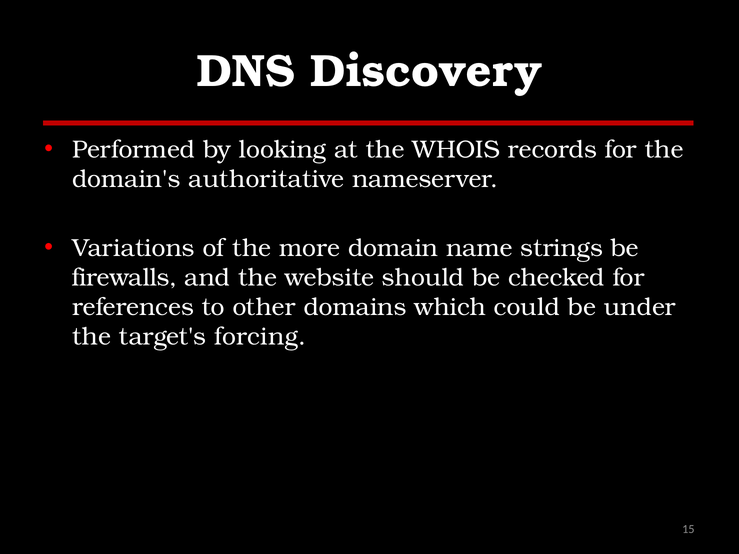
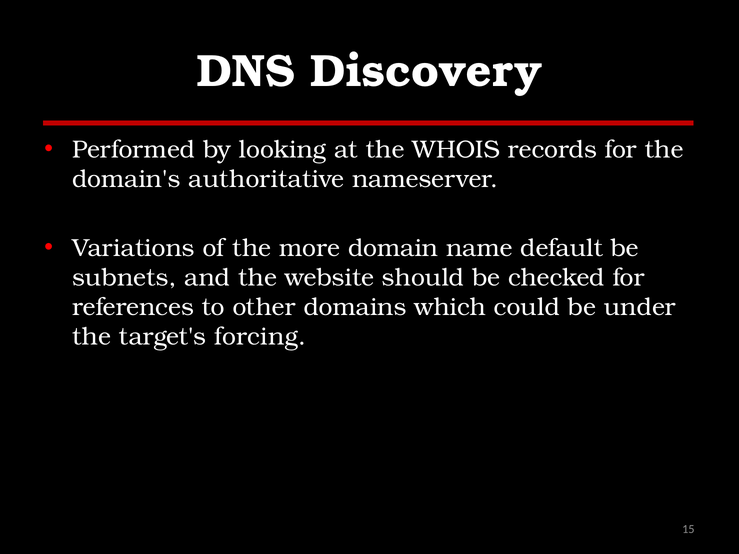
strings: strings -> default (562, 248)
firewalls: firewalls -> subnets (124, 278)
